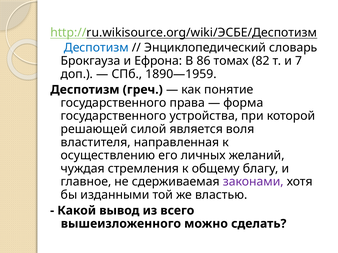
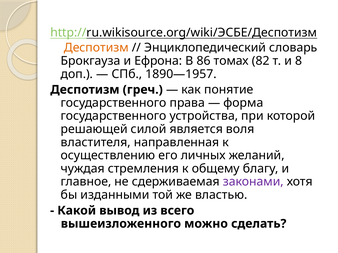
Деспотизм colour: blue -> orange (96, 48)
7: 7 -> 8 (299, 61)
1890—1959: 1890—1959 -> 1890—1957 (181, 74)
